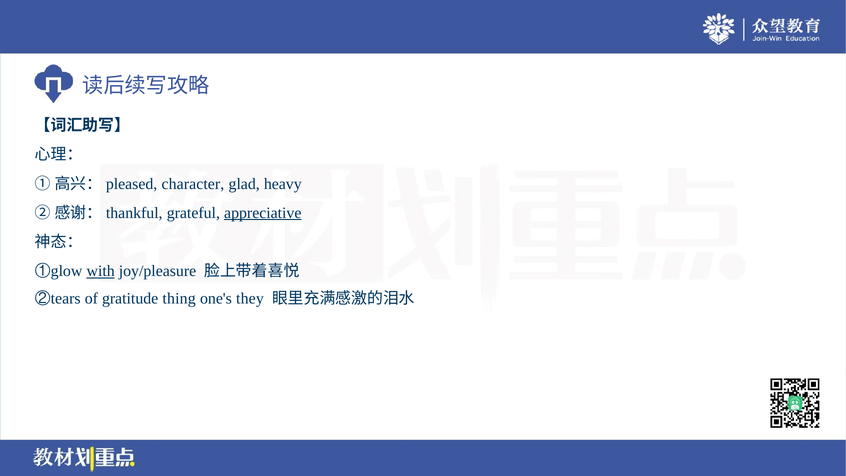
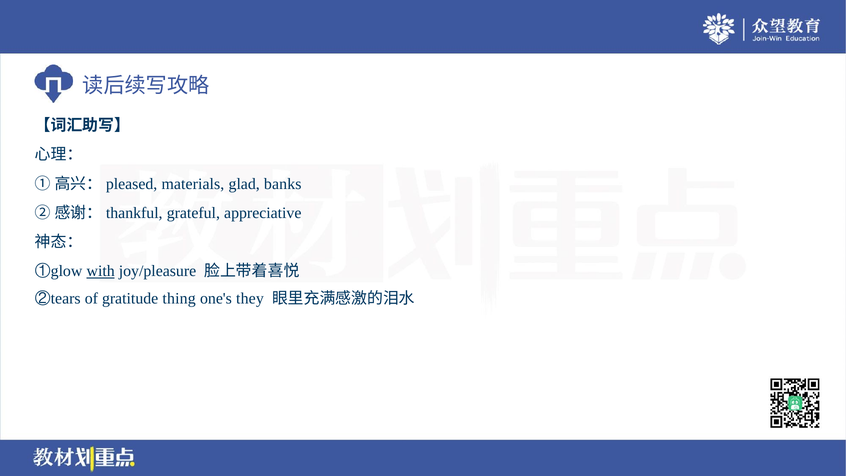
character: character -> materials (193, 184)
heavy: heavy -> banks (283, 184)
appreciative underline: present -> none (263, 213)
